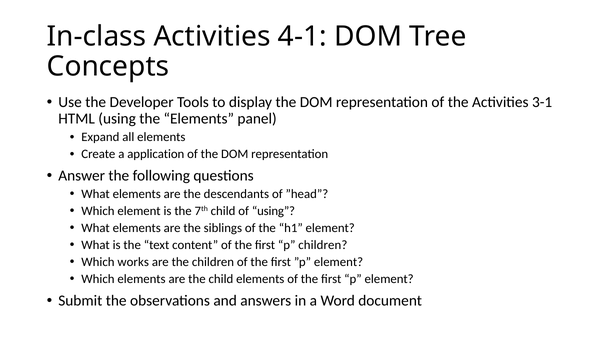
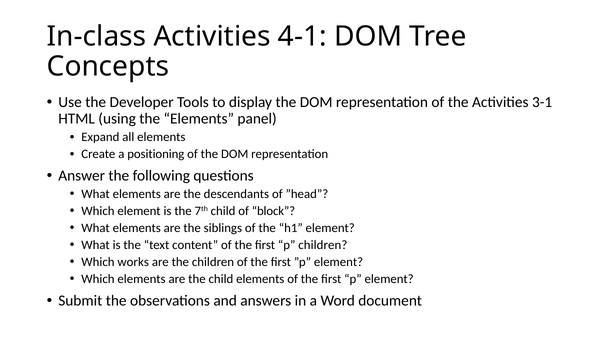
application: application -> positioning (156, 154)
of using: using -> block (273, 211)
